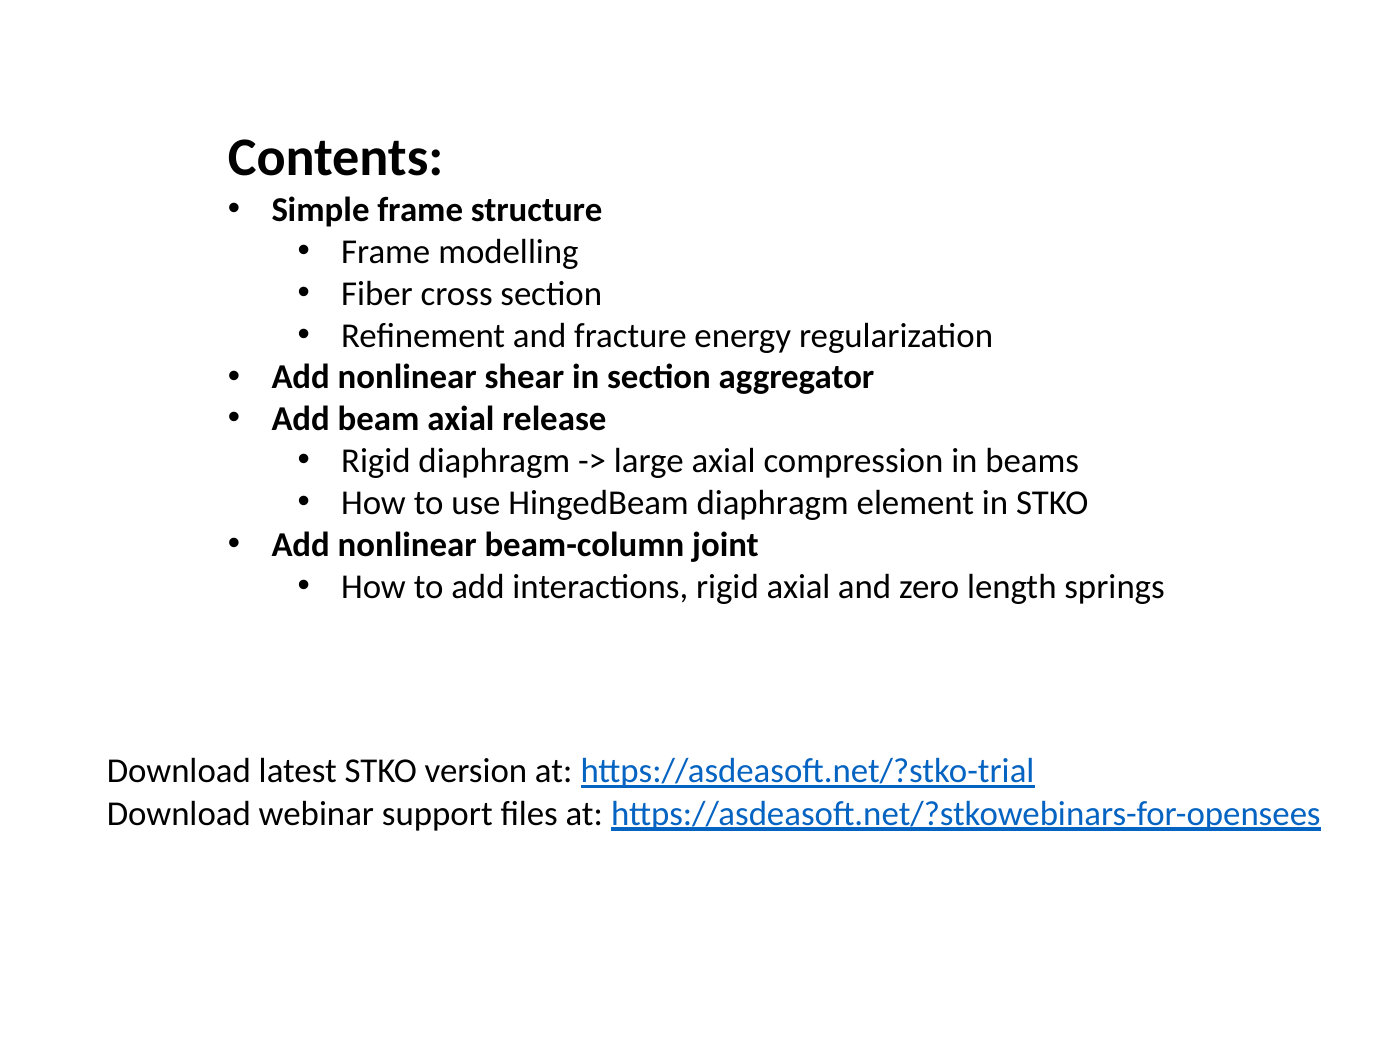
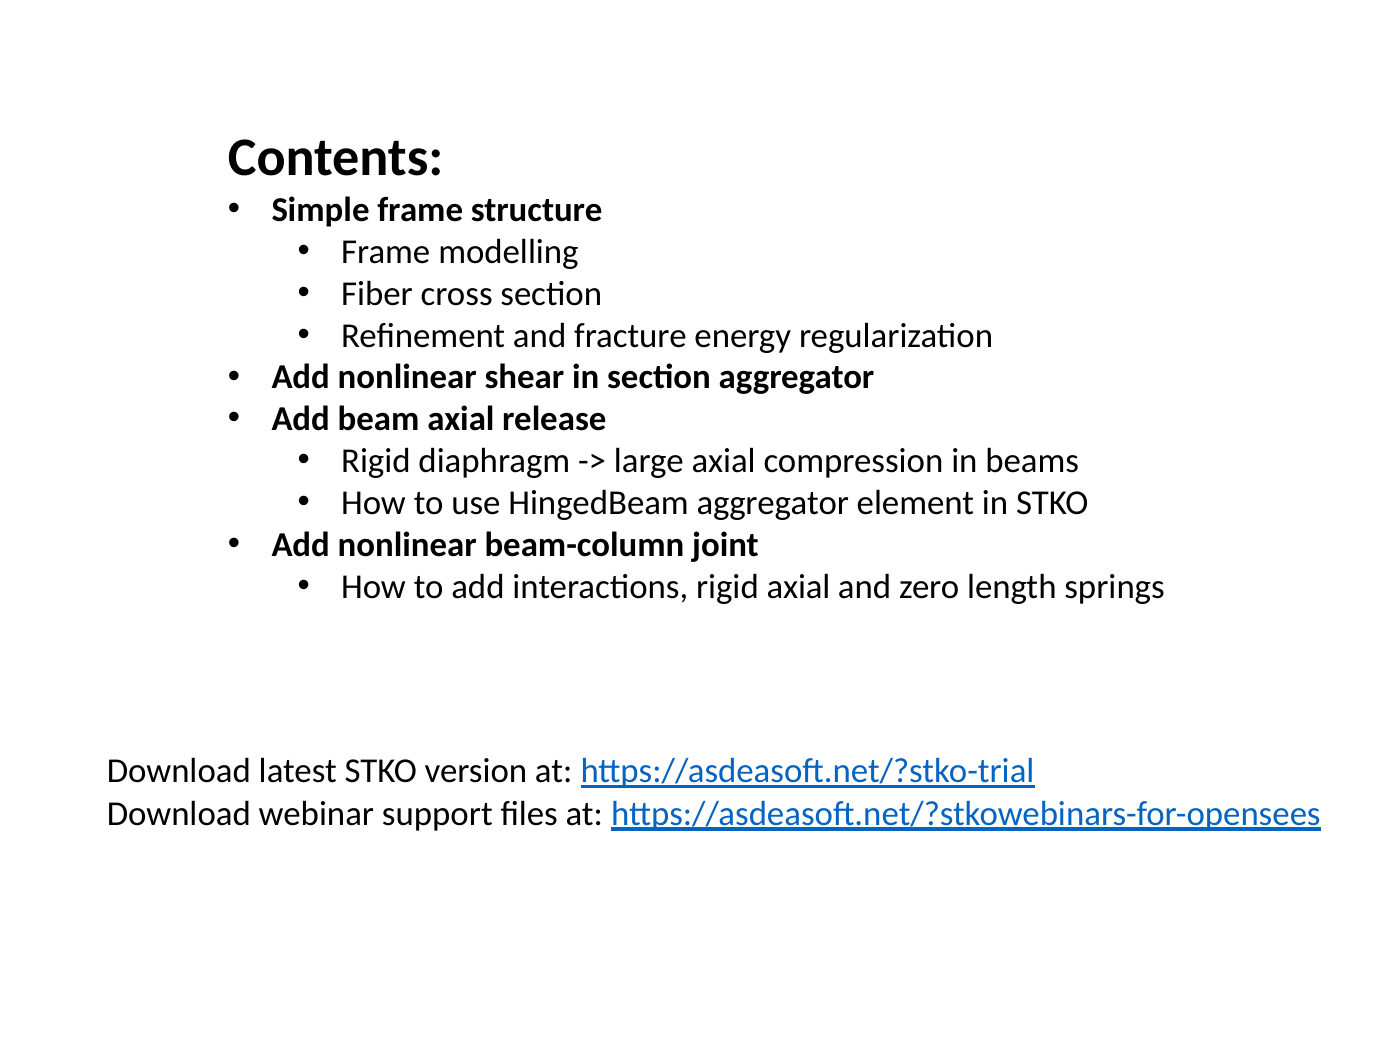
HingedBeam diaphragm: diaphragm -> aggregator (773, 503)
